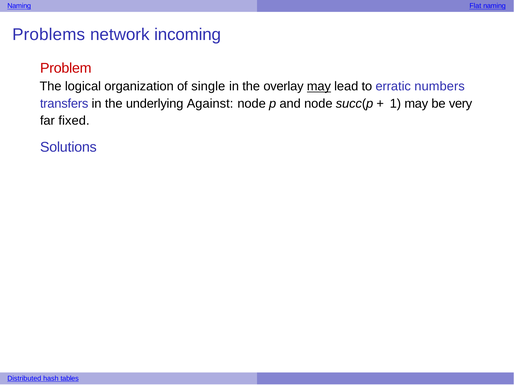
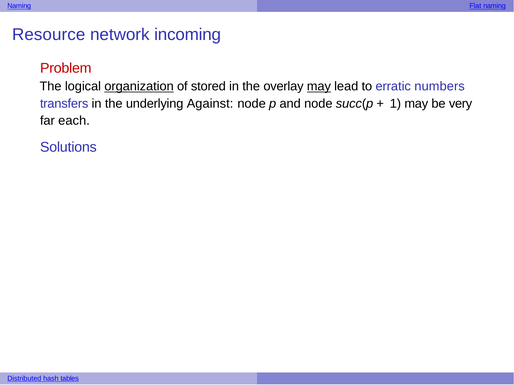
Problems: Problems -> Resource (49, 35)
organization underline: none -> present (139, 87)
single: single -> stored (208, 87)
fixed: fixed -> each (74, 121)
